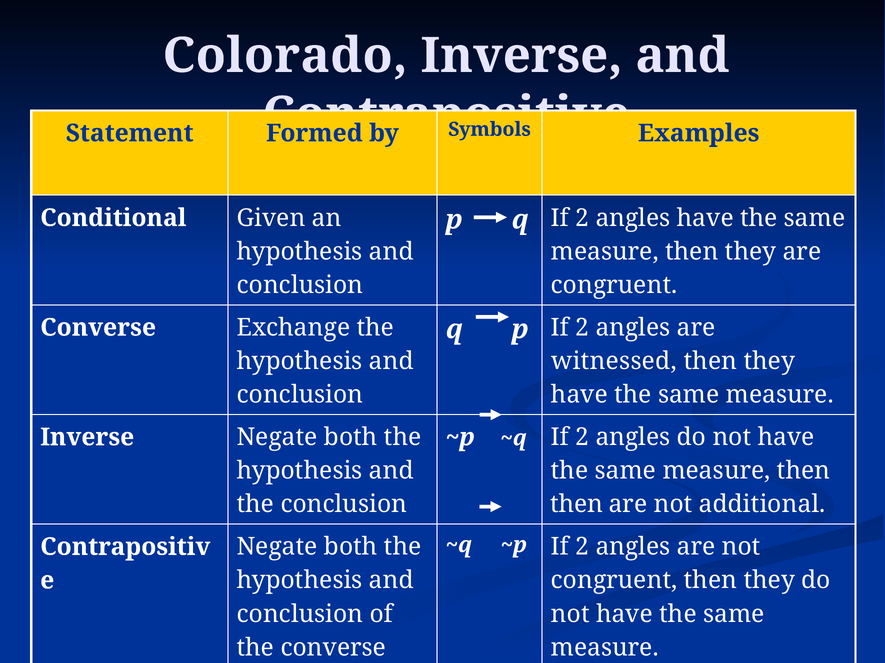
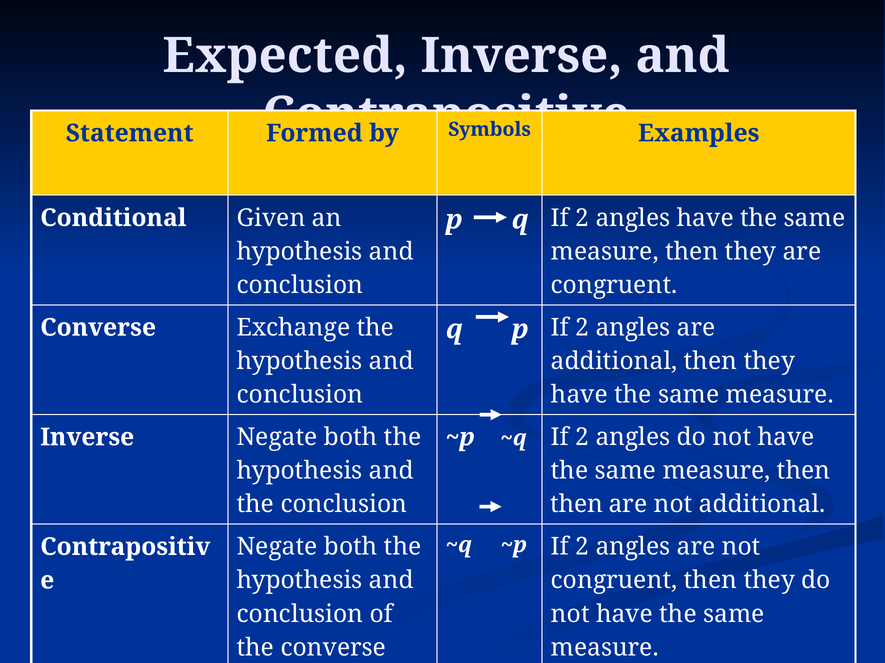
Colorado: Colorado -> Expected (285, 56)
witnessed: witnessed -> additional (614, 362)
